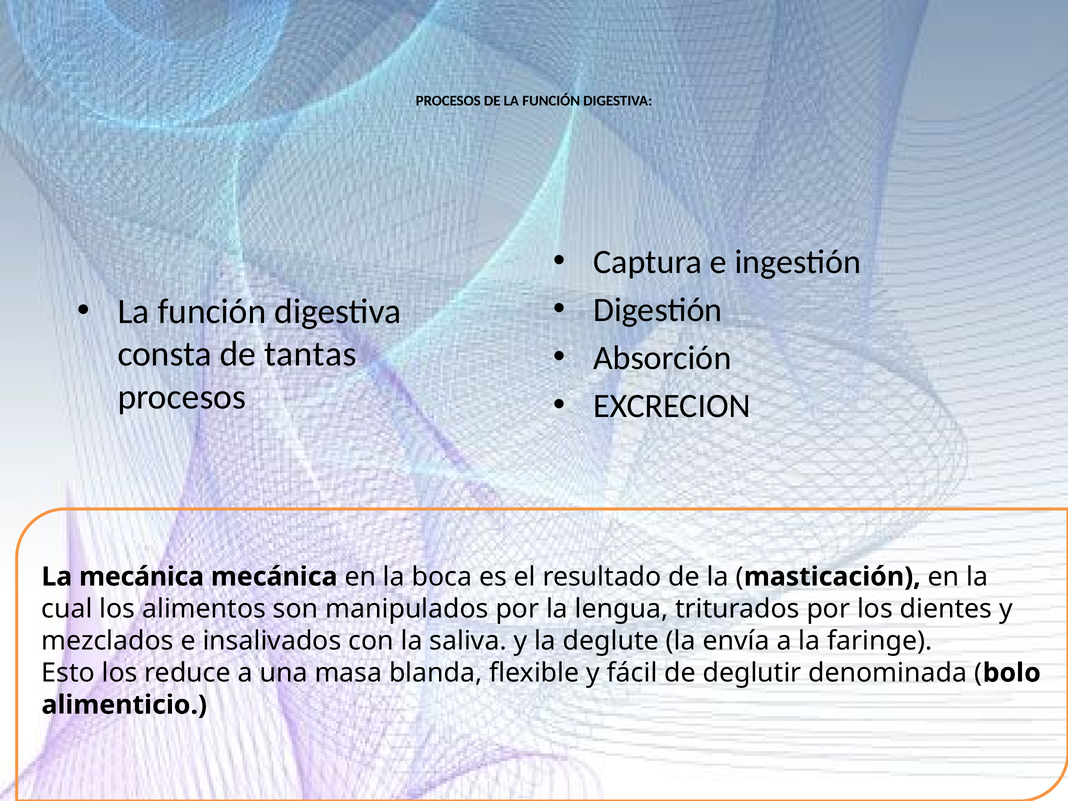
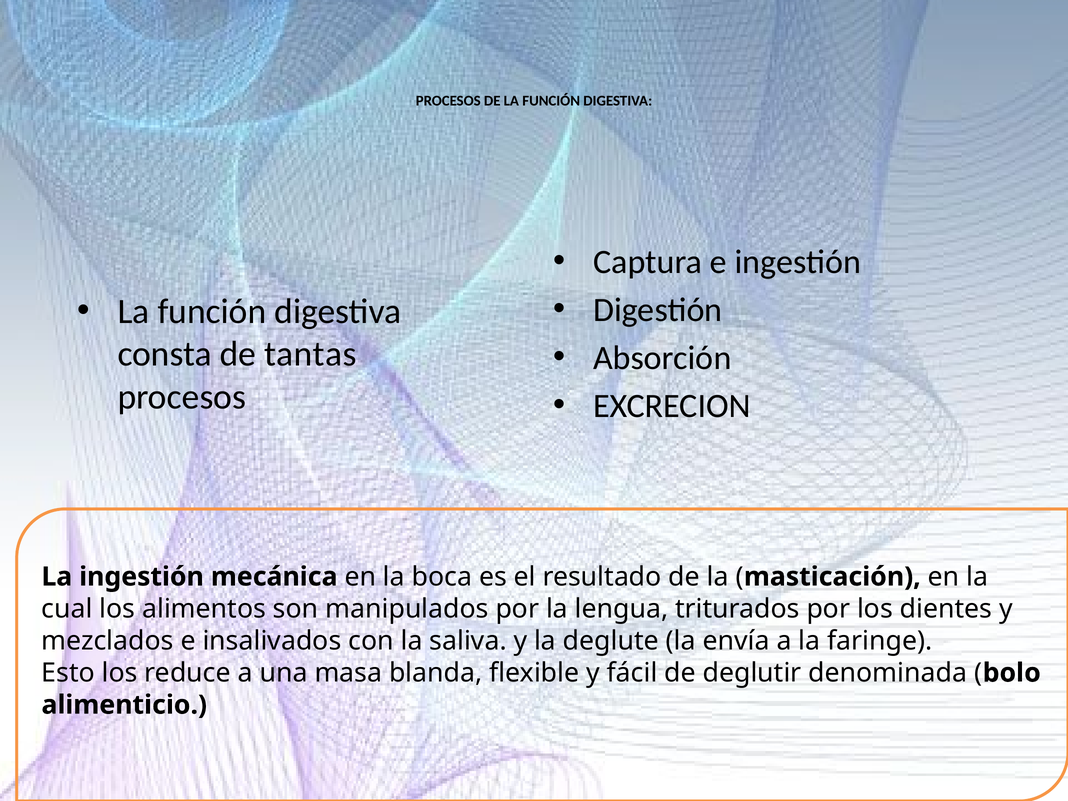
La mecánica: mecánica -> ingestión (141, 577)
